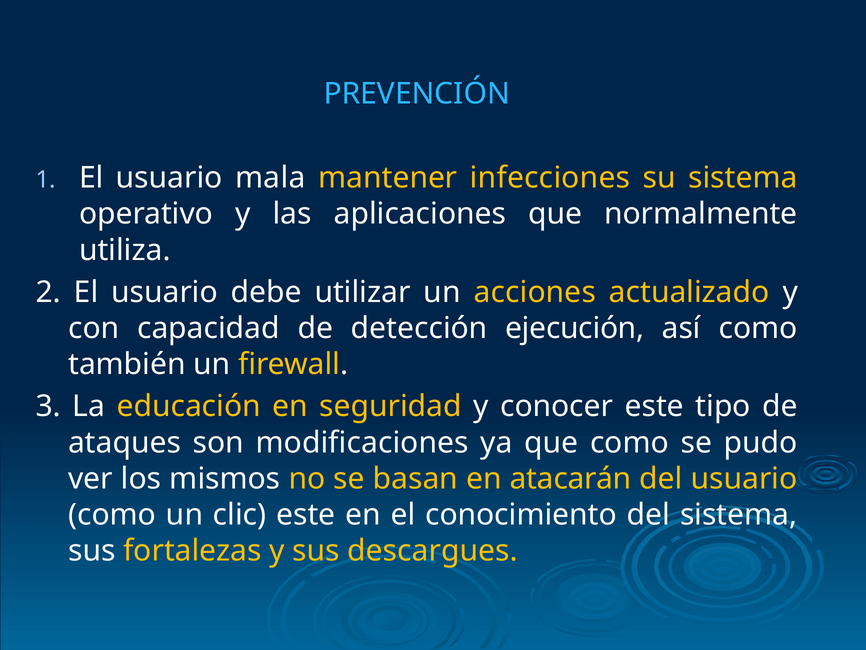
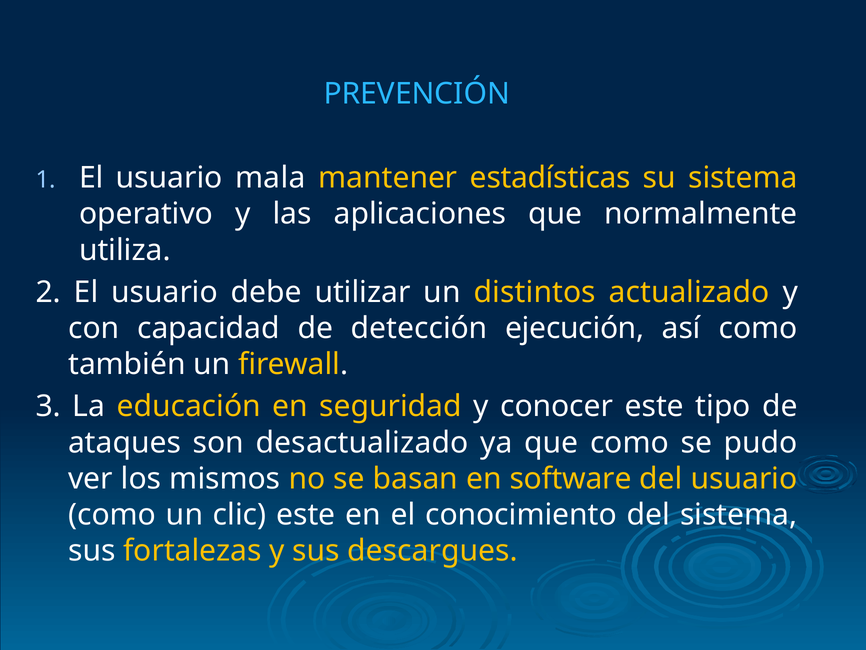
infecciones: infecciones -> estadísticas (550, 178)
acciones: acciones -> distintos (535, 292)
modificaciones: modificaciones -> desactualizado (362, 442)
atacarán: atacarán -> software (571, 478)
